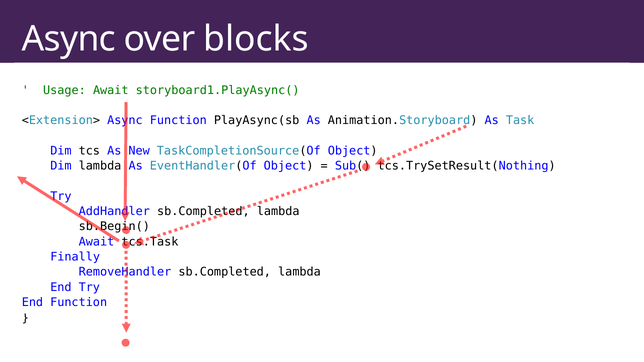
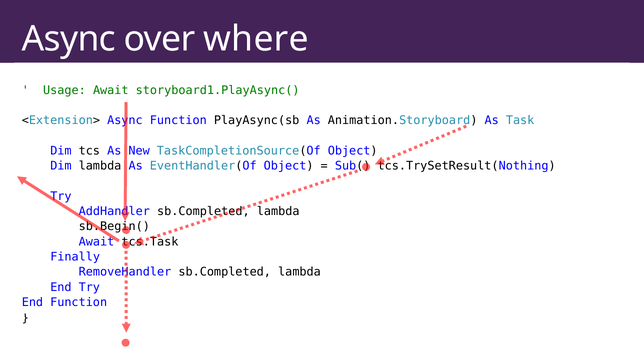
blocks: blocks -> where (256, 39)
